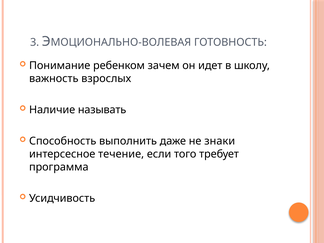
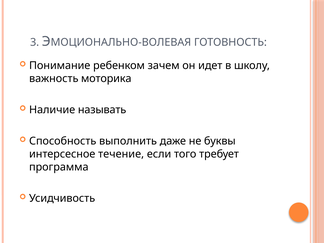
взрослых: взрослых -> моторика (106, 78)
знаки: знаки -> буквы (220, 141)
